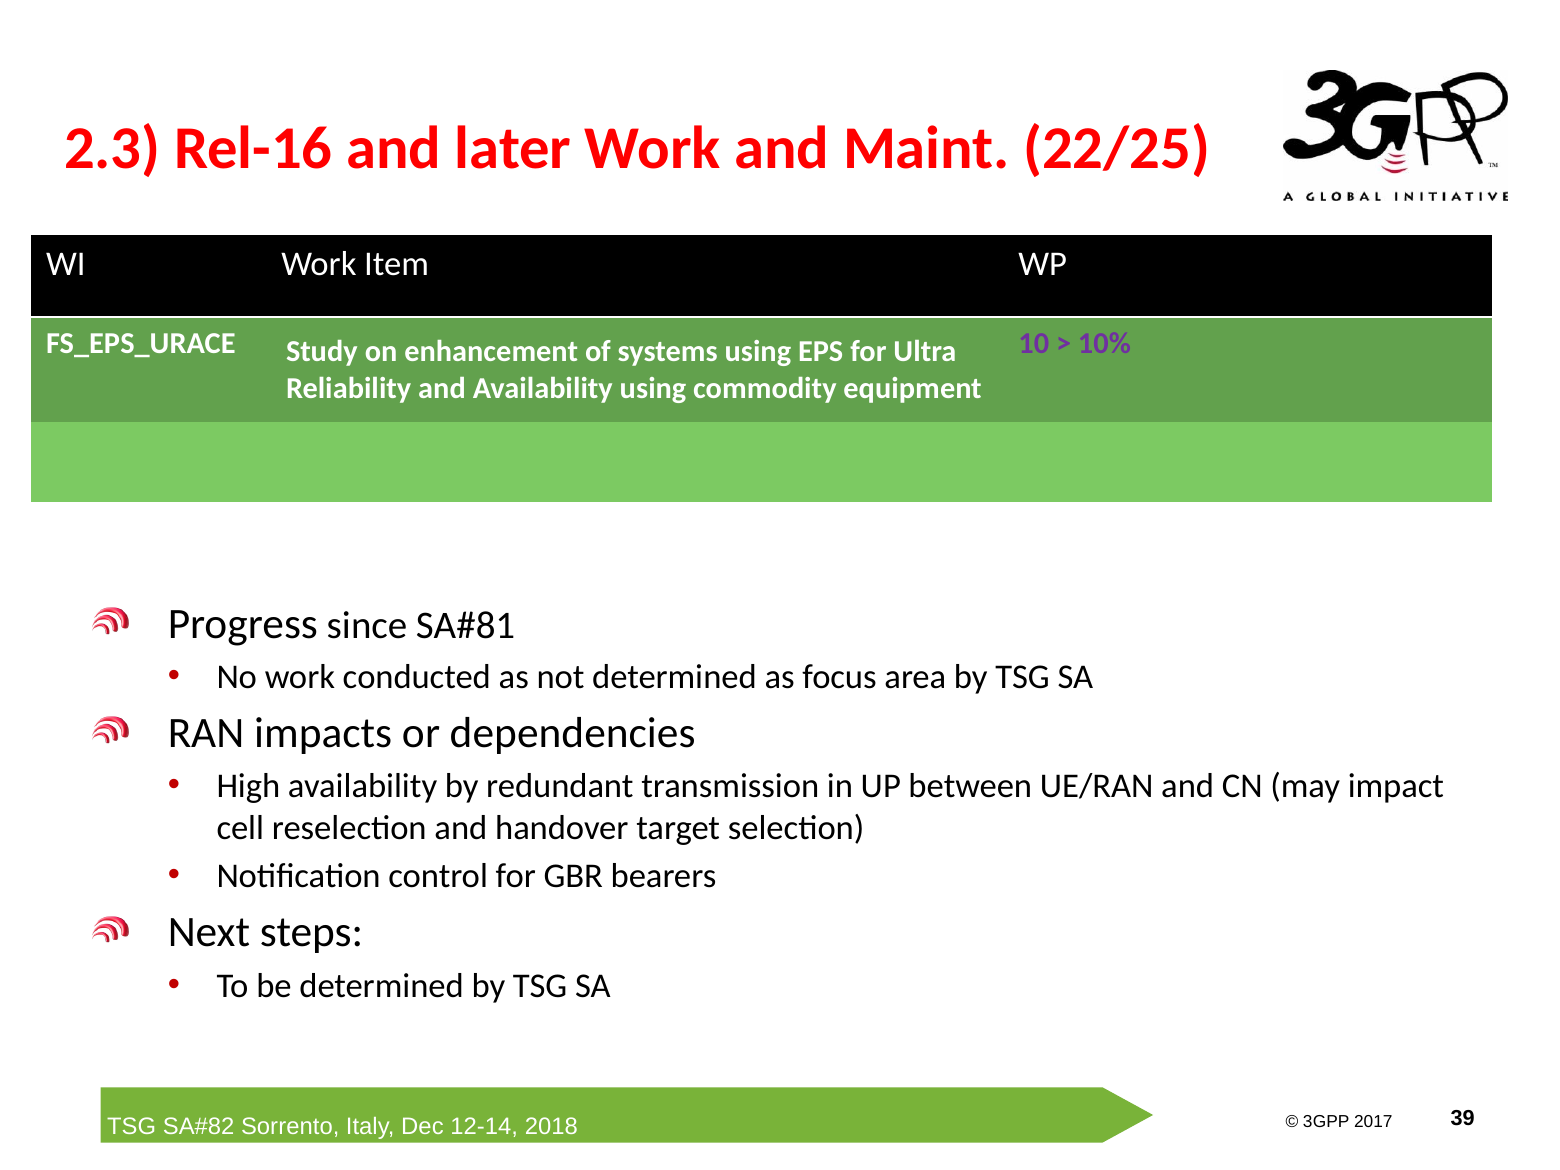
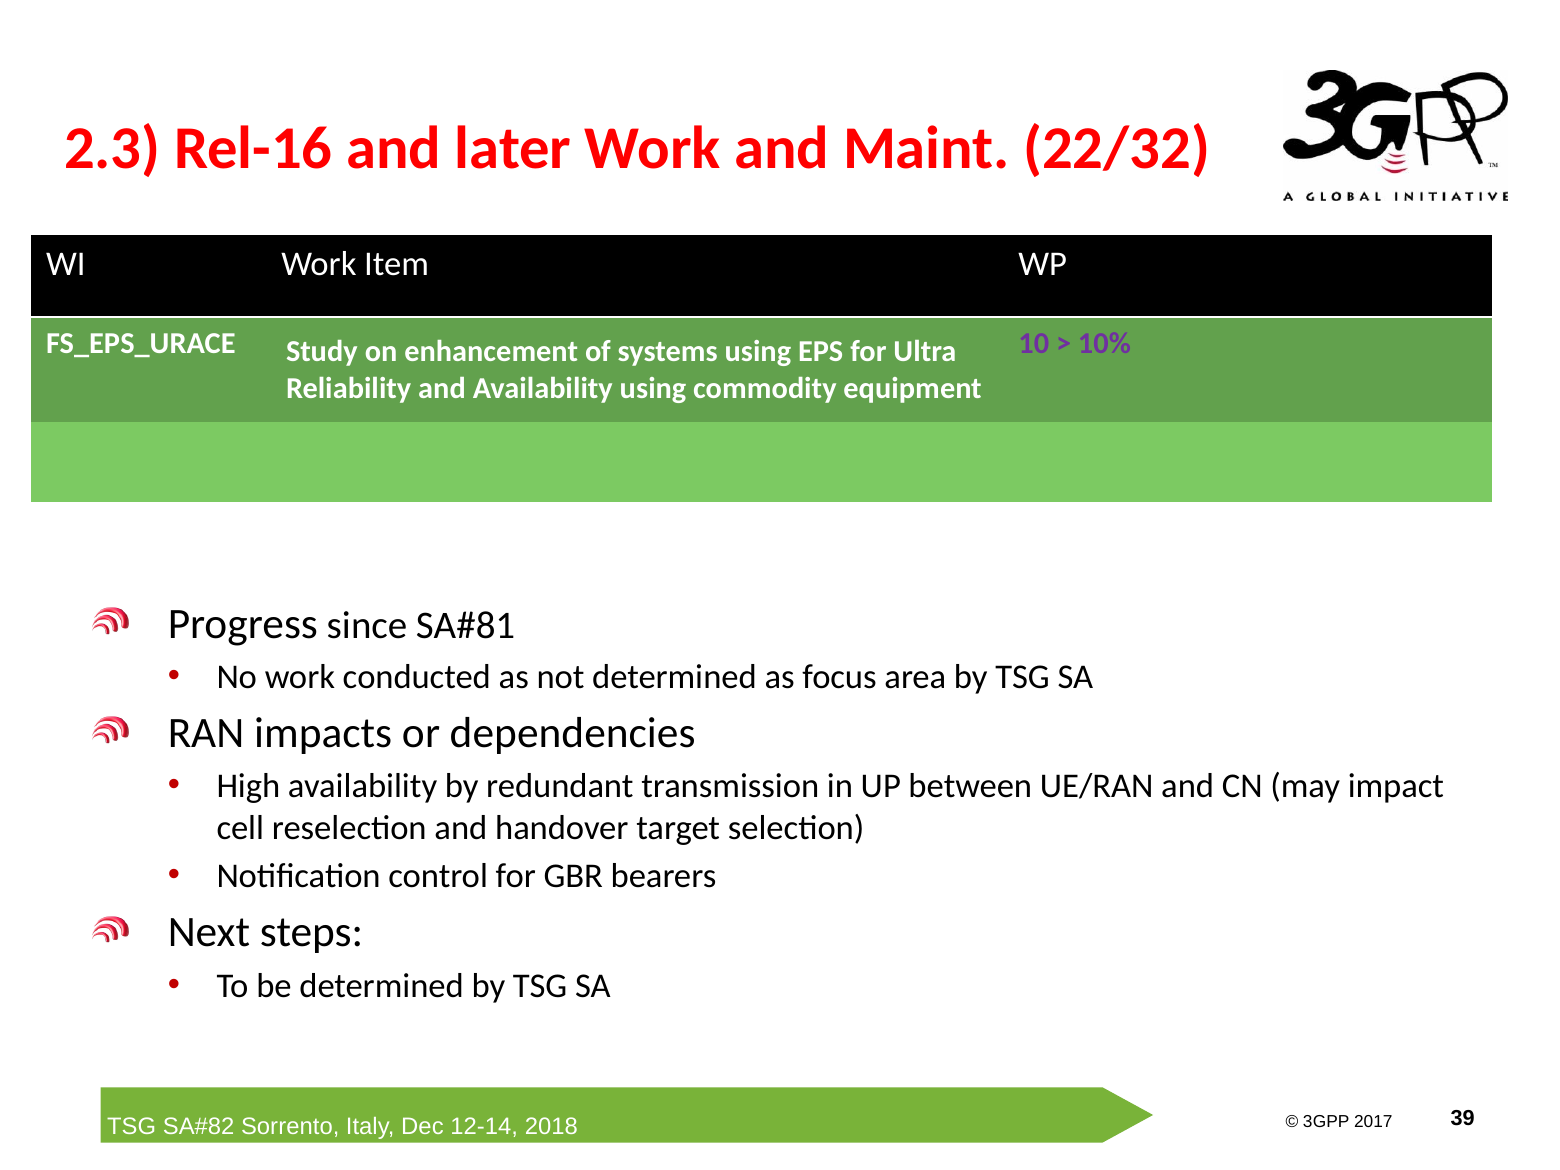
22/25: 22/25 -> 22/32 (1117, 149)
